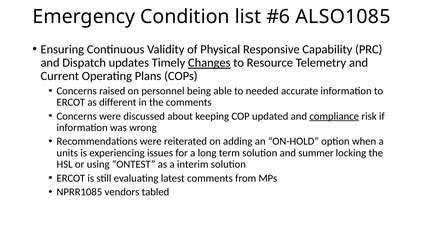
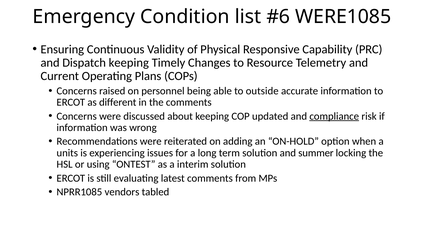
ALSO1085: ALSO1085 -> WERE1085 (343, 17)
Dispatch updates: updates -> keeping (129, 63)
Changes underline: present -> none (209, 63)
needed: needed -> outside (262, 91)
